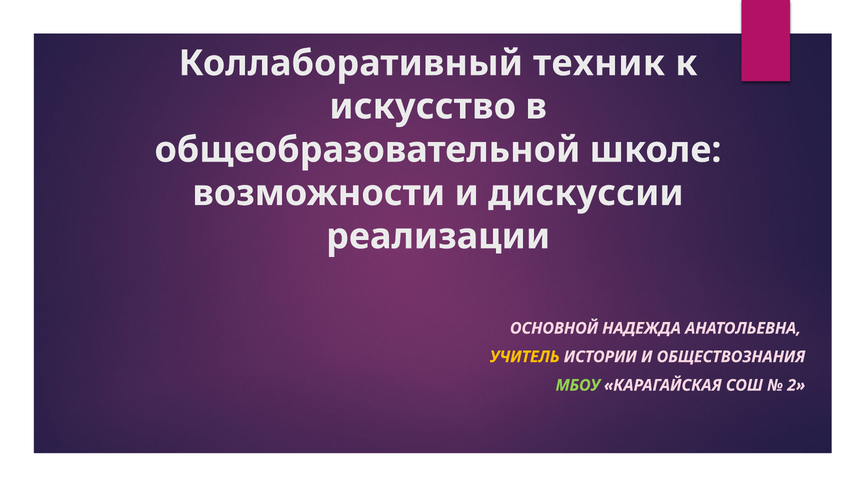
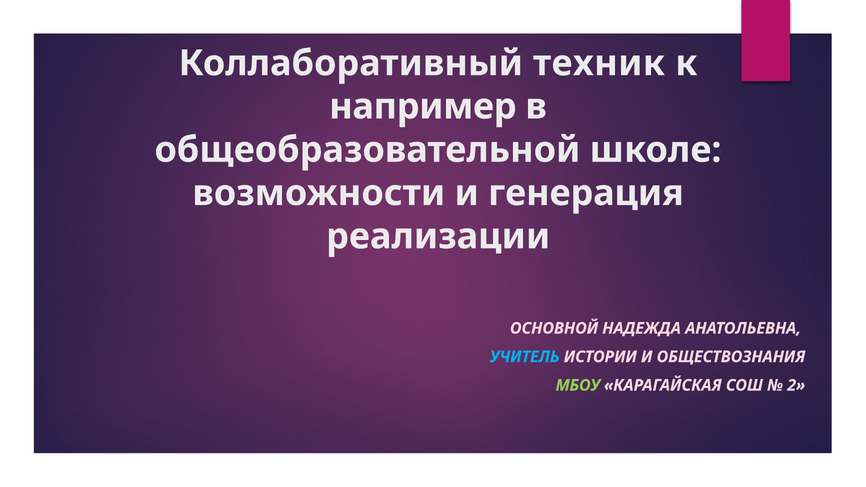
искусство: искусство -> например (423, 107)
дискуссии: дискуссии -> генерация (586, 193)
УЧИТЕЛЬ colour: yellow -> light blue (525, 357)
